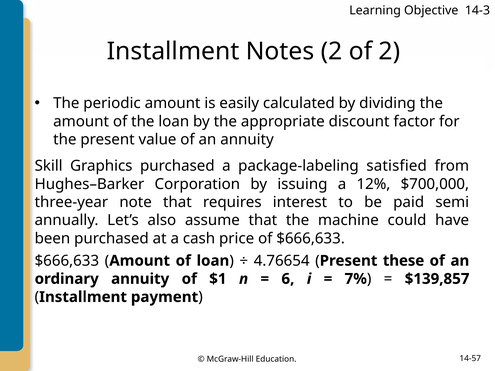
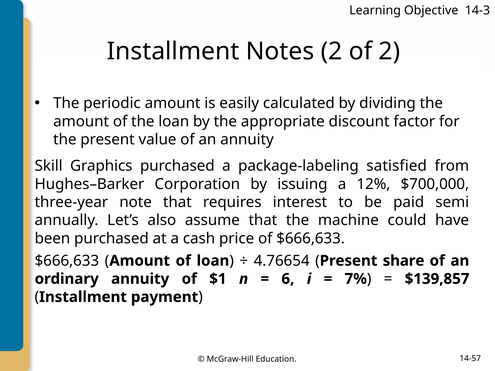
these: these -> share (404, 261)
